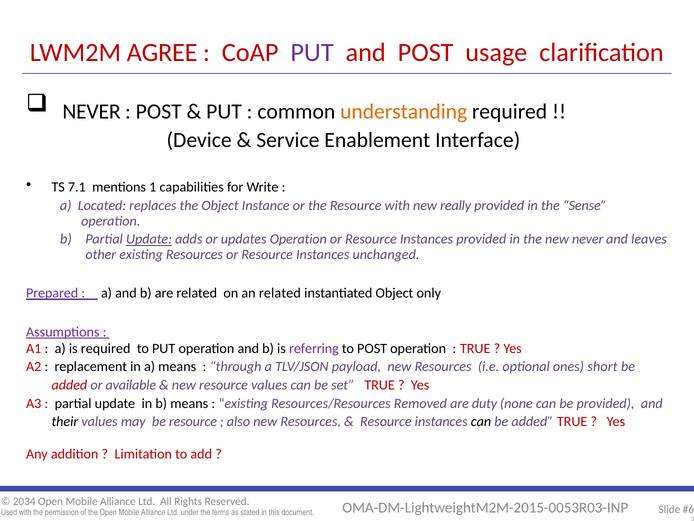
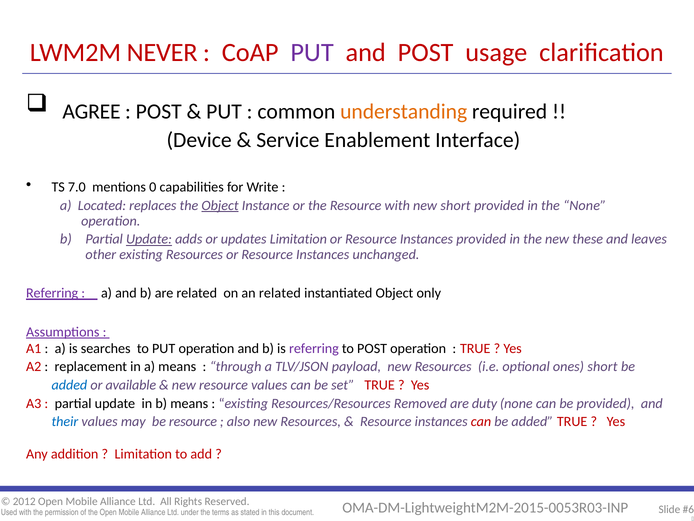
AGREE: AGREE -> NEVER (162, 52)
NEVER: NEVER -> AGREE (92, 112)
7.1: 7.1 -> 7.0 (77, 187)
1: 1 -> 0 (153, 187)
Object underline: none -> present (220, 205)
new really: really -> short (456, 205)
the Sense: Sense -> None (585, 205)
updates Operation: Operation -> Limitation (298, 239)
new never: never -> these (588, 239)
Prepared: Prepared -> Referring (52, 293)
is required: required -> searches (106, 348)
added colour: red -> blue (69, 385)
their colour: black -> blue (65, 421)
can colour: black -> red (481, 421)
2034: 2034 -> 2012 (24, 501)
